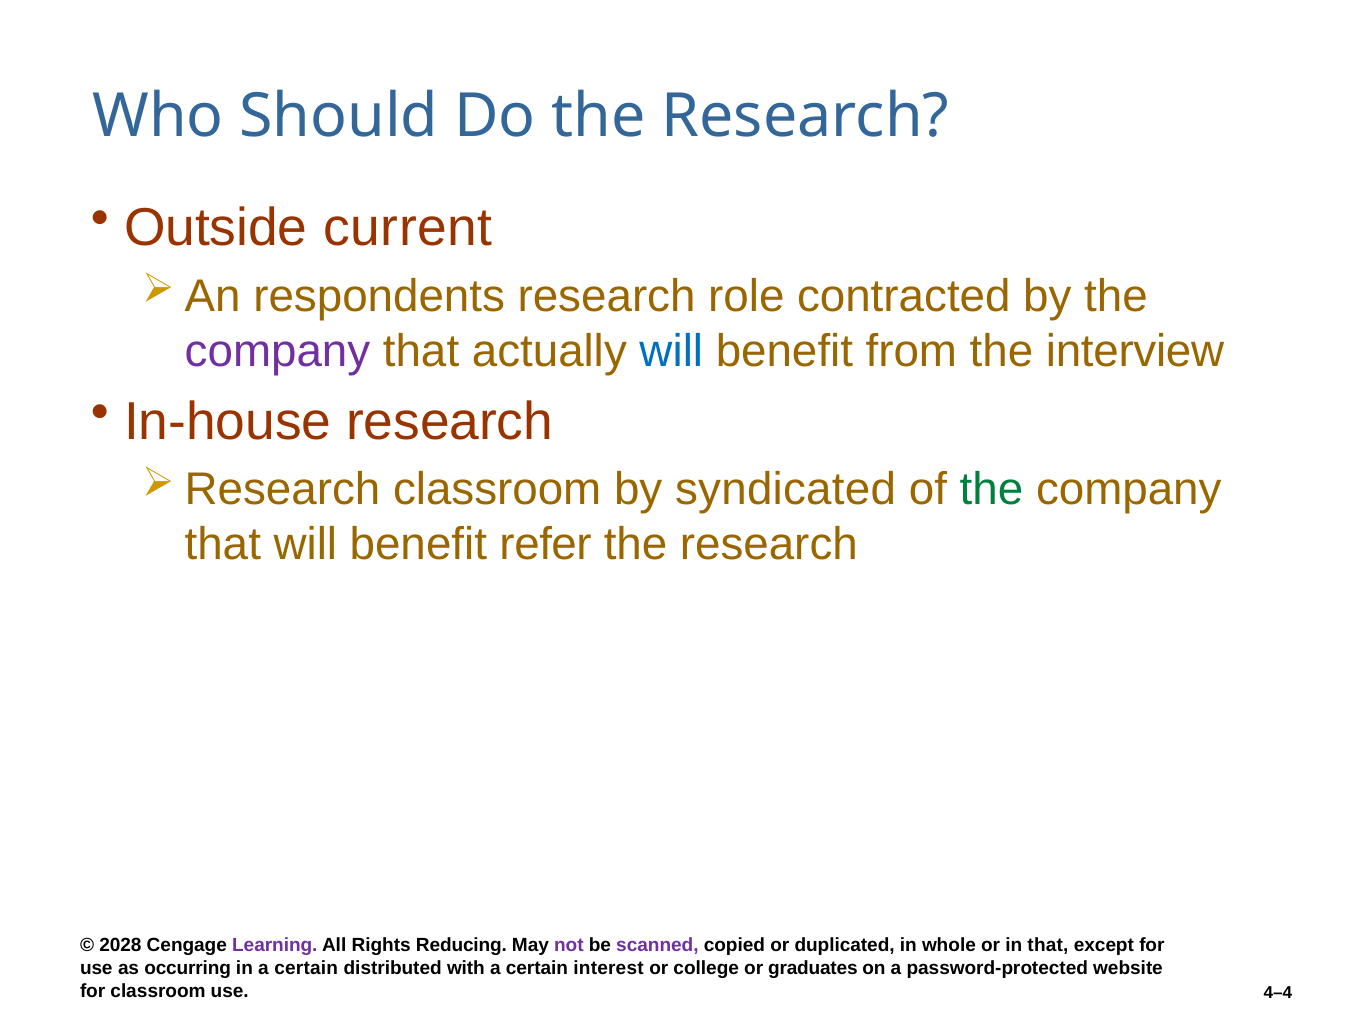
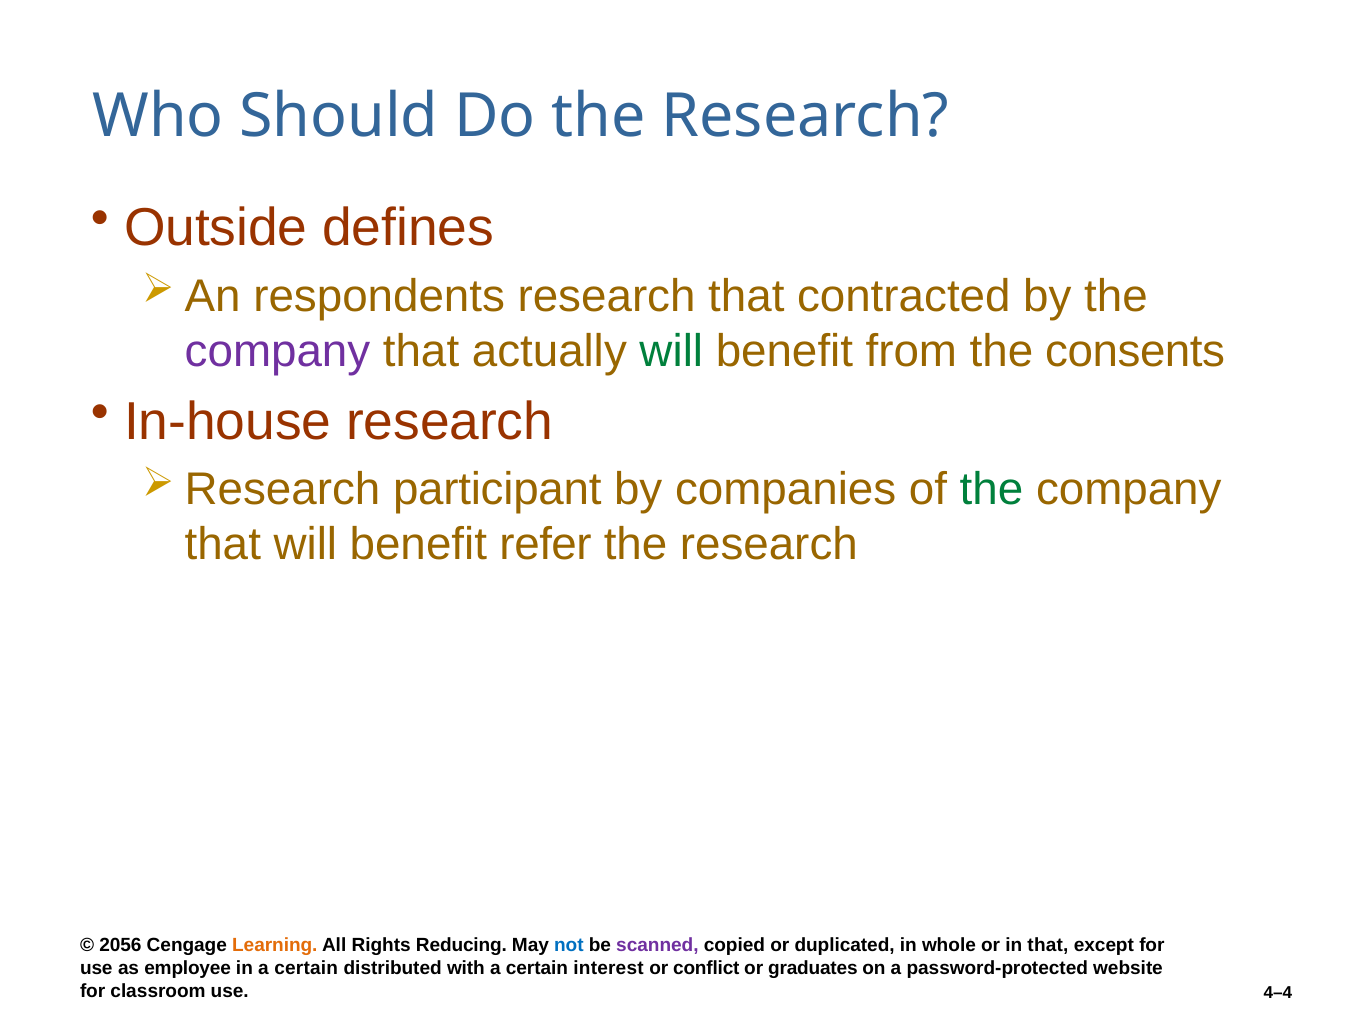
current: current -> defines (408, 228)
research role: role -> that (746, 296)
will colour: blue -> green (671, 351)
interview: interview -> consents (1135, 351)
classroom: classroom -> participant (497, 490)
syndicated: syndicated -> companies (786, 490)
2028: 2028 -> 2056 (120, 946)
Learning colour: purple -> orange (275, 946)
not colour: purple -> blue (569, 946)
occurring: occurring -> employee (188, 969)
college: college -> conflict (706, 969)
